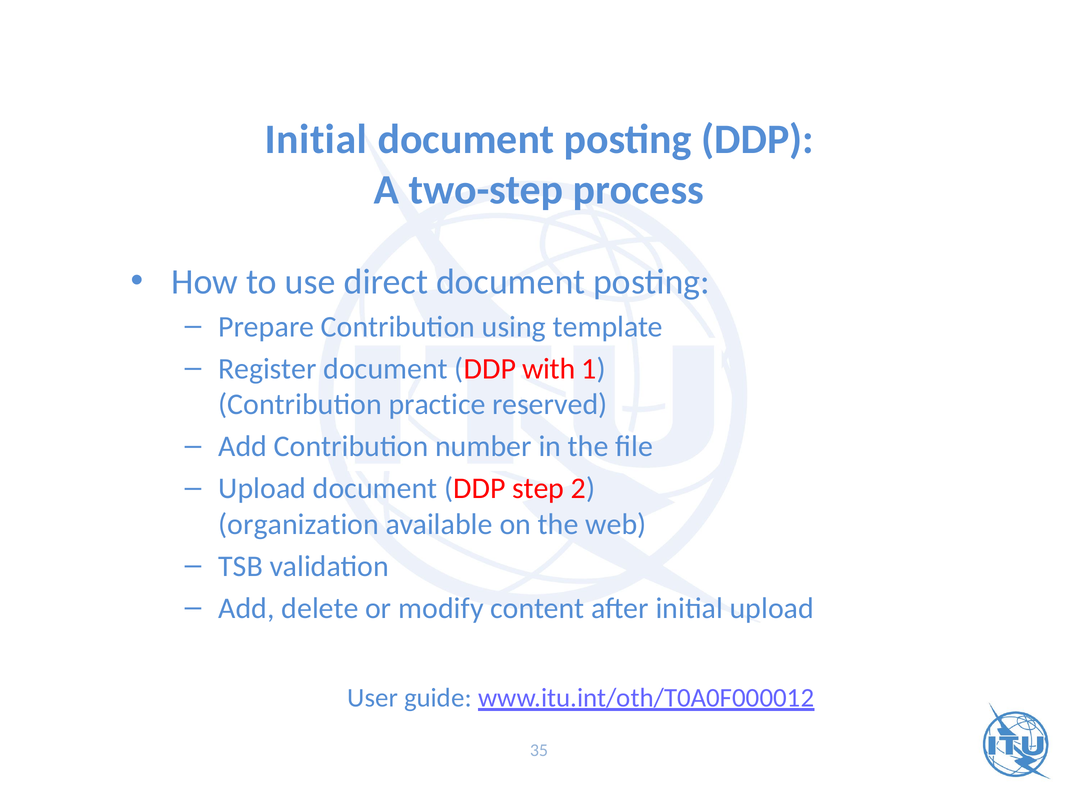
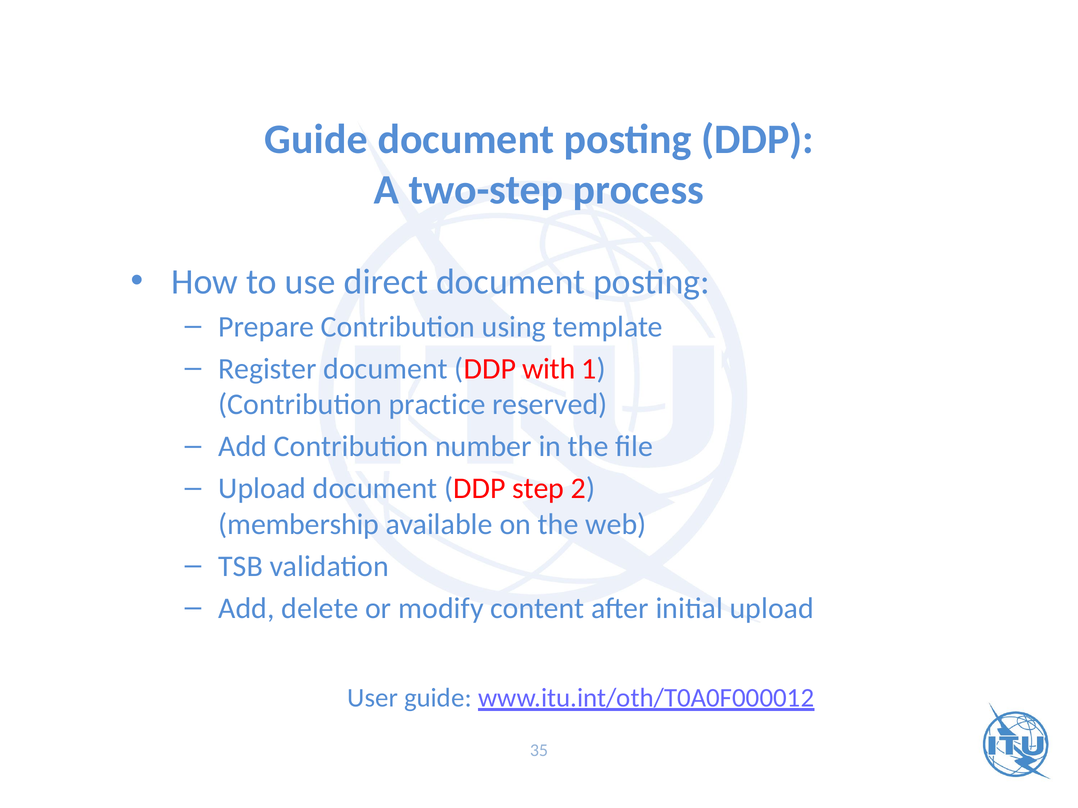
Initial: Initial -> Guide (316, 140)
organization: organization -> membership (299, 525)
